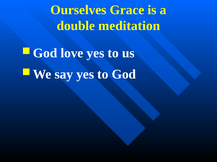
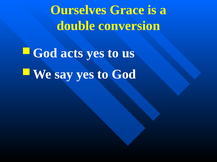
meditation: meditation -> conversion (129, 26)
love: love -> acts (72, 53)
